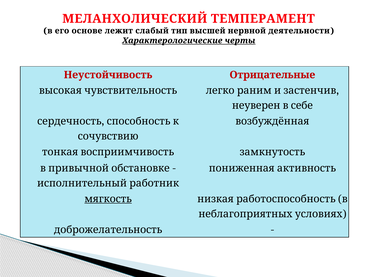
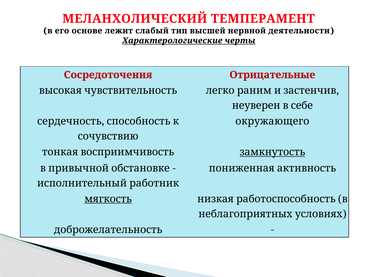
Неустойчивость: Неустойчивость -> Сосредоточения (108, 75)
возбуждённая: возбуждённая -> окружающего (272, 121)
замкнутость underline: none -> present (272, 152)
